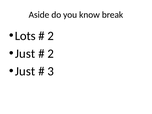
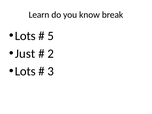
Aside: Aside -> Learn (39, 15)
2: 2 -> 5 (51, 36)
Just: Just -> Lots (25, 71)
